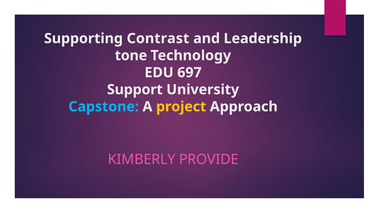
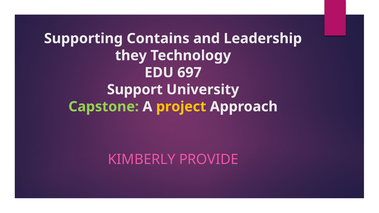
Contrast: Contrast -> Contains (158, 39)
tone: tone -> they (131, 56)
Capstone colour: light blue -> light green (104, 107)
